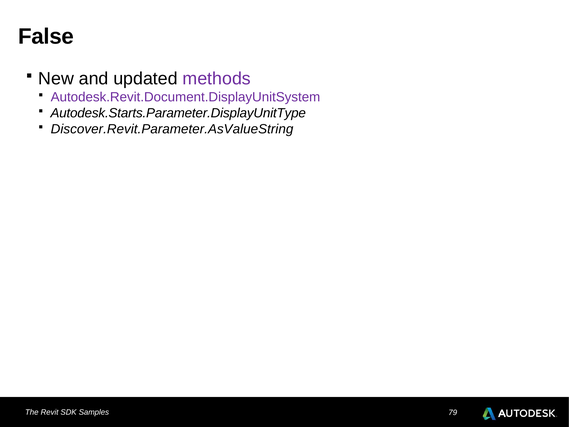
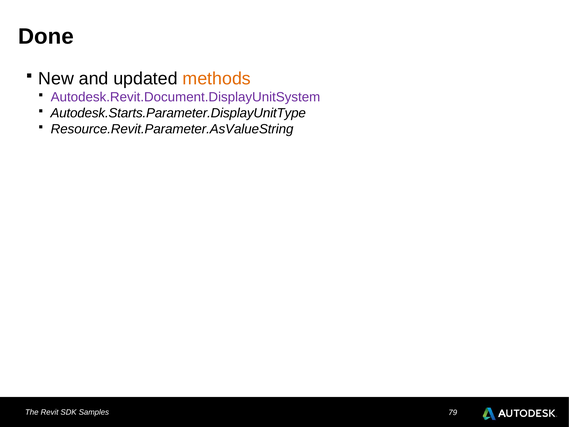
False: False -> Done (46, 37)
methods colour: purple -> orange (217, 79)
Discover.Revit.Parameter.AsValueString: Discover.Revit.Parameter.AsValueString -> Resource.Revit.Parameter.AsValueString (172, 129)
